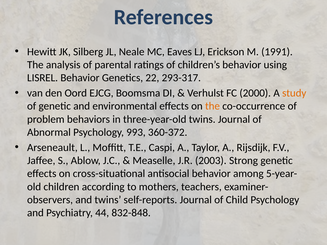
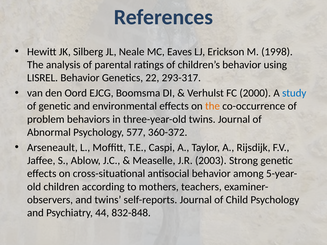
1991: 1991 -> 1998 (277, 52)
study colour: orange -> blue (294, 93)
993: 993 -> 577 (136, 132)
